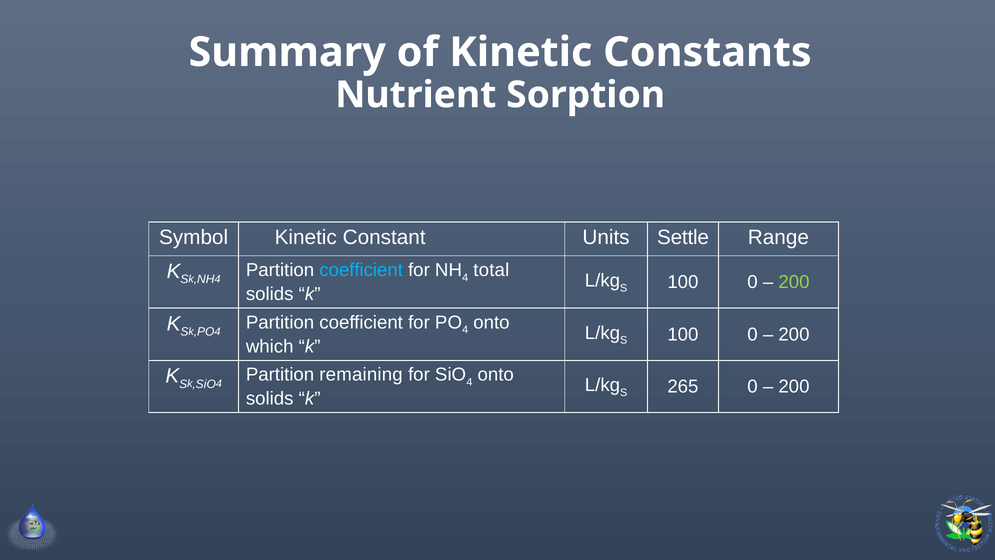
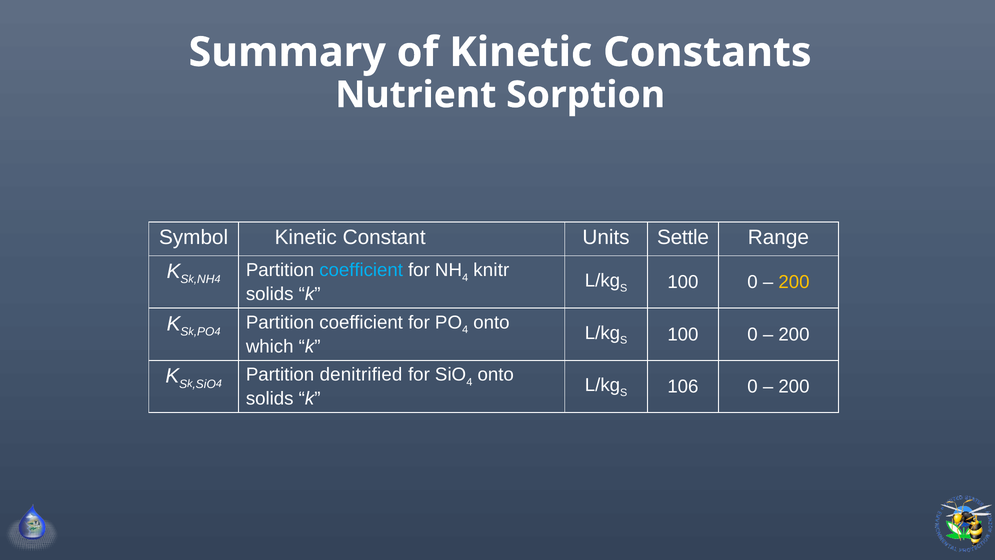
total: total -> knitr (491, 270)
200 colour: light green -> yellow (794, 282)
remaining: remaining -> denitrified (361, 375)
265: 265 -> 106 (683, 387)
